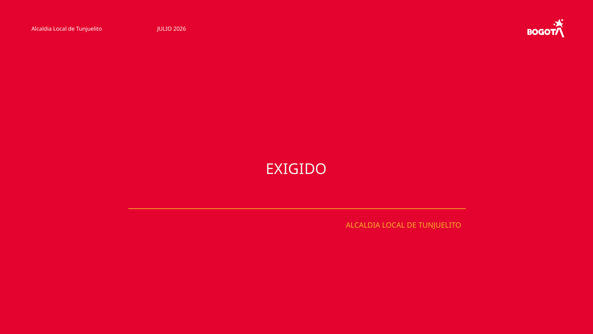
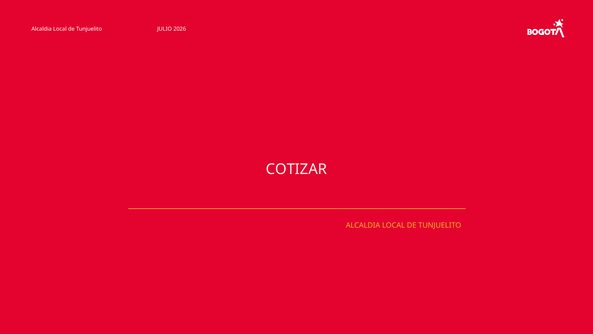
EXIGIDO: EXIGIDO -> COTIZAR (296, 169)
